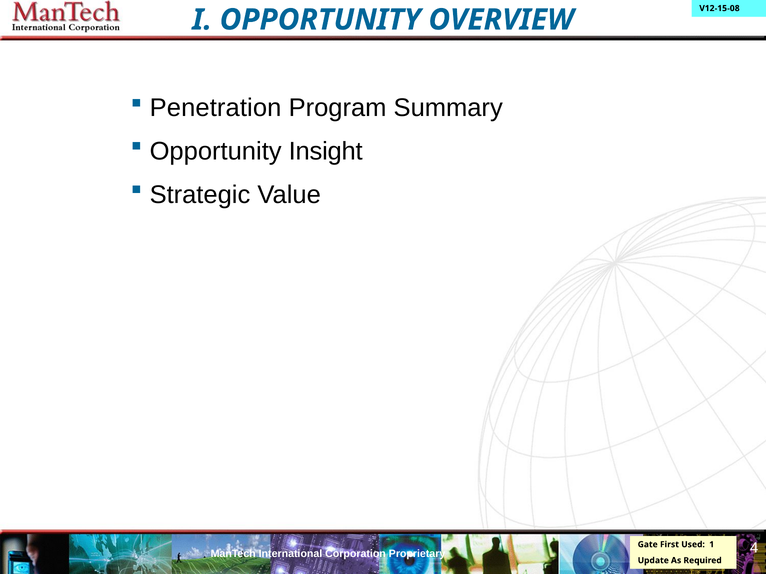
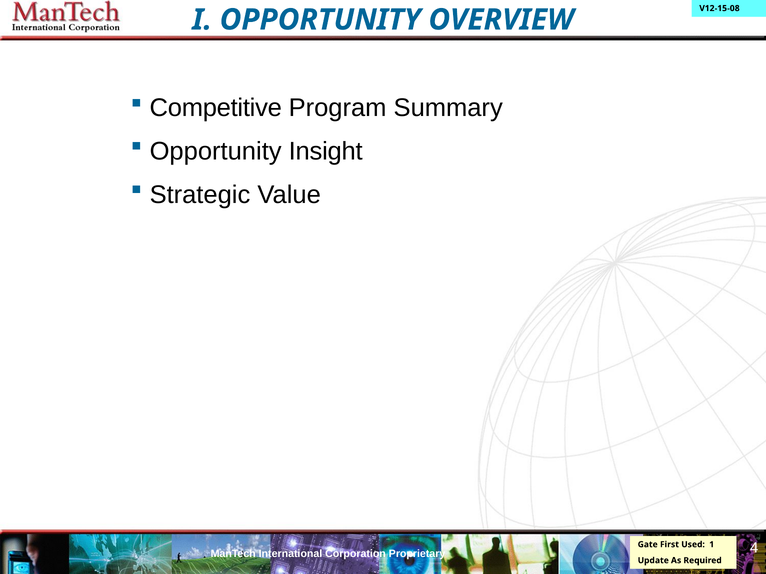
Penetration: Penetration -> Competitive (216, 108)
